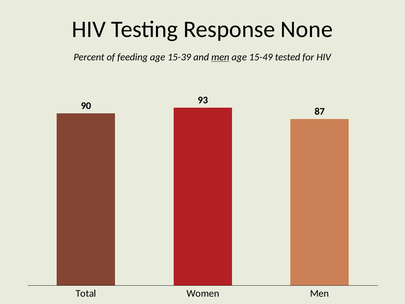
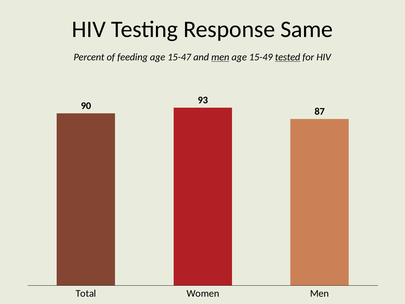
None: None -> Same (307, 29)
15-39: 15-39 -> 15-47 (179, 57)
tested underline: none -> present (288, 57)
